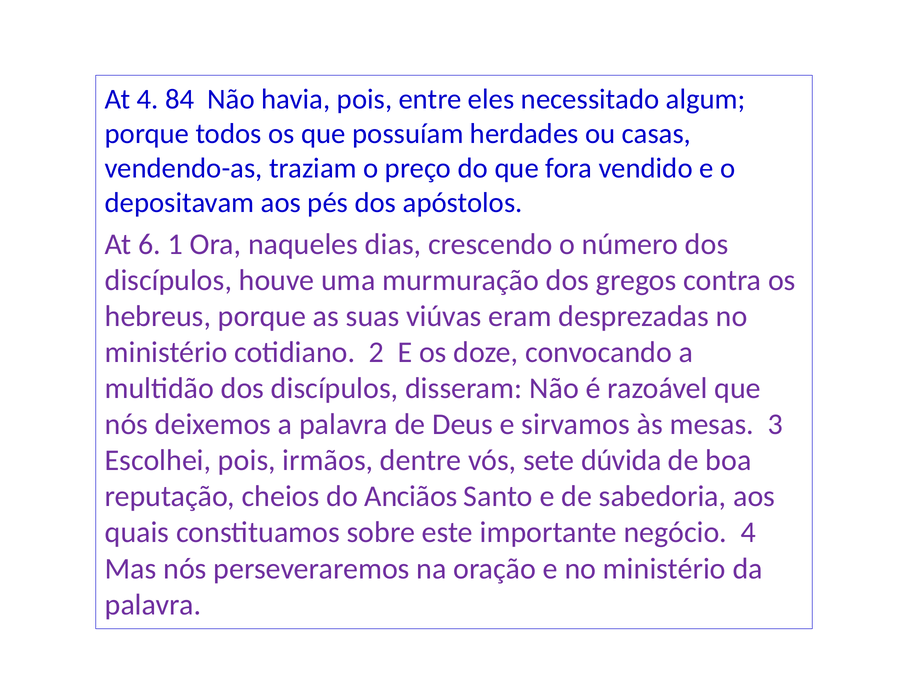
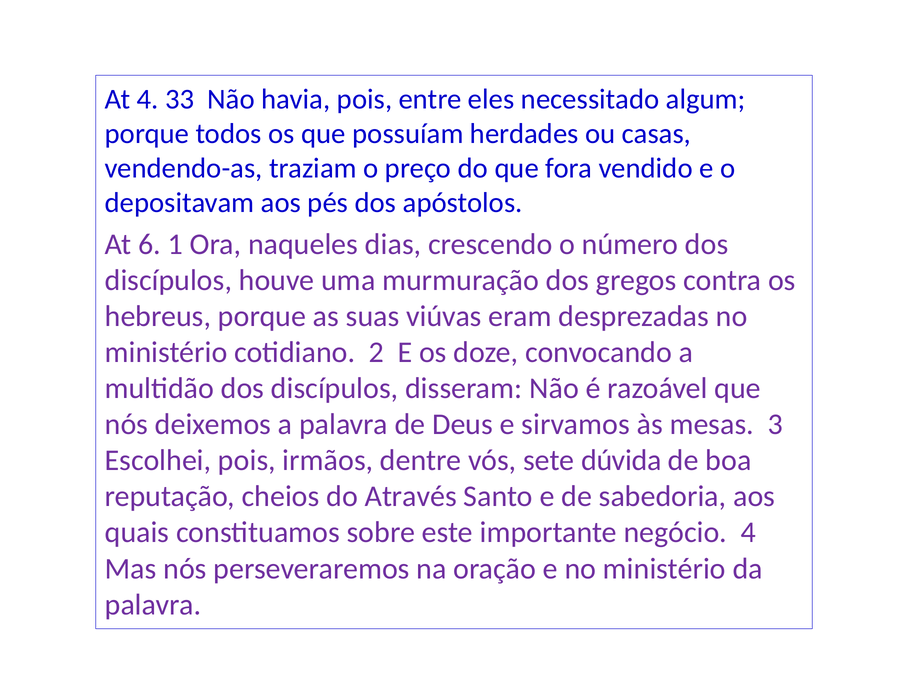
84: 84 -> 33 (180, 99)
Anciãos: Anciãos -> Através (411, 496)
